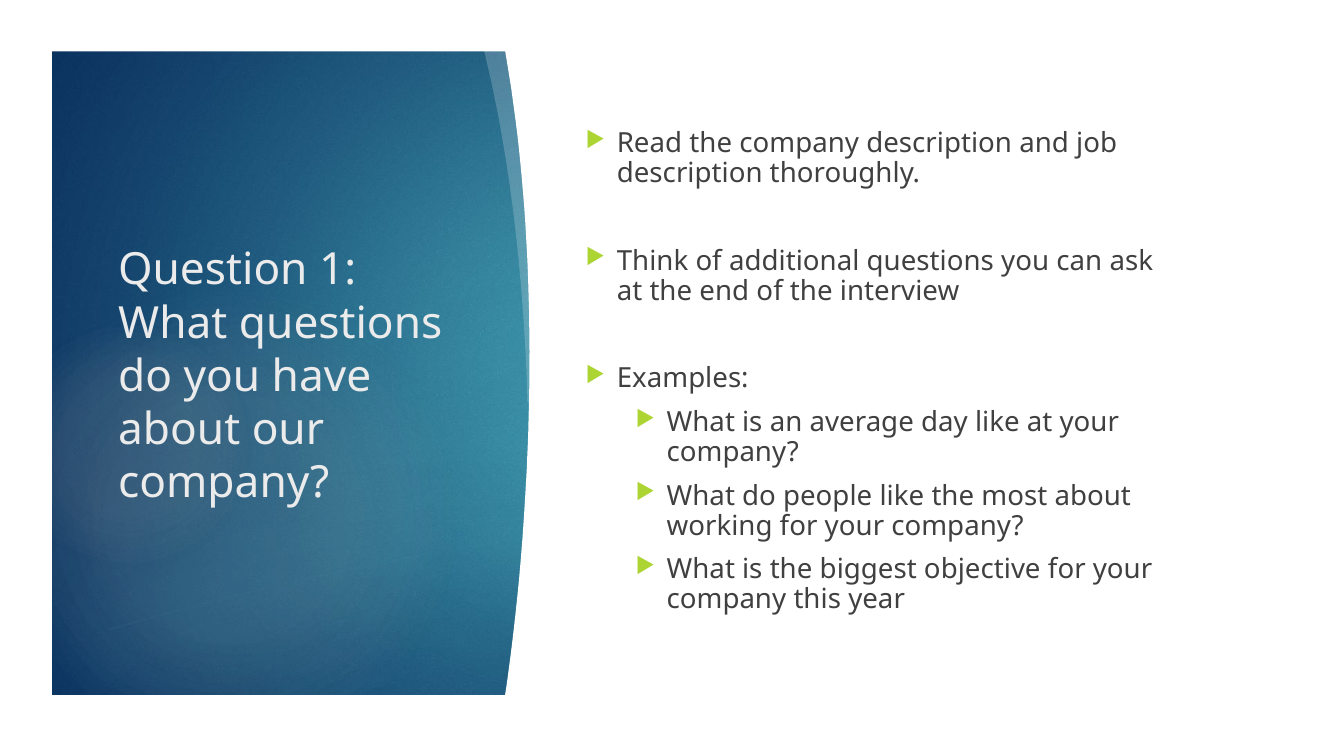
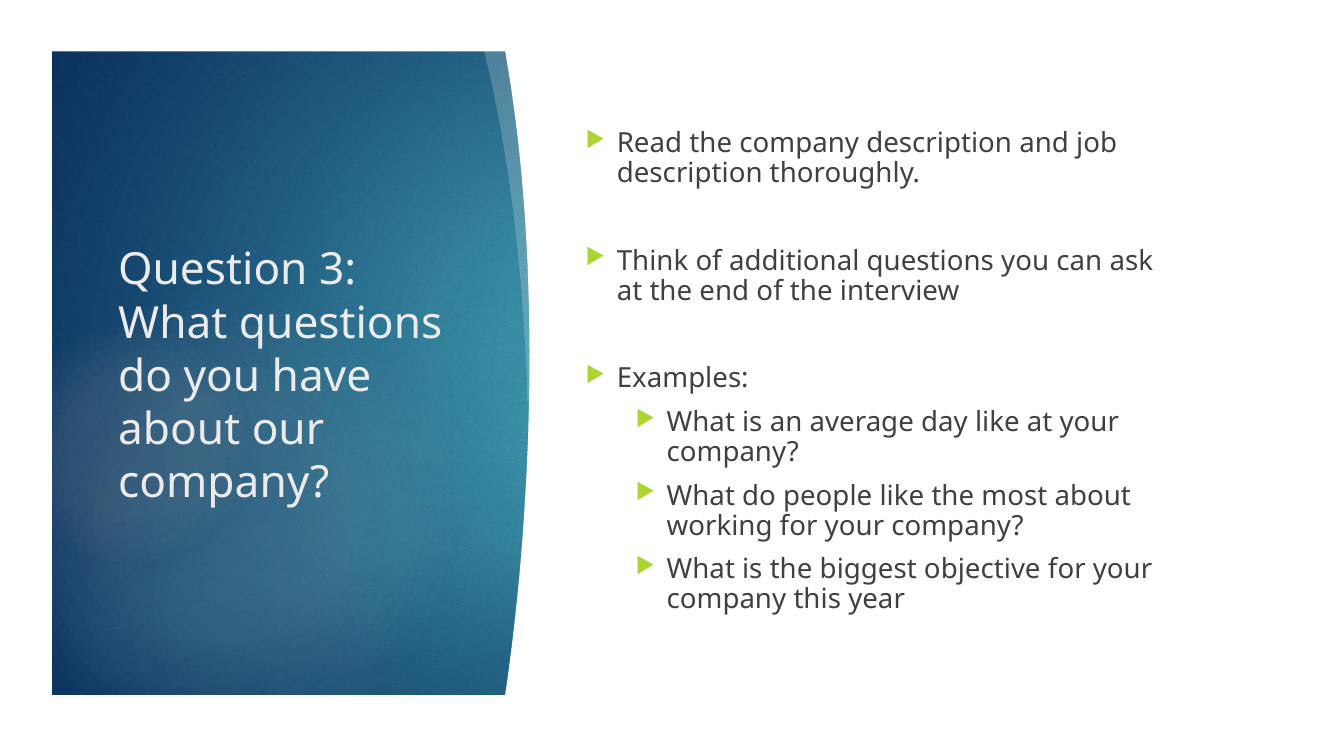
1: 1 -> 3 (338, 270)
